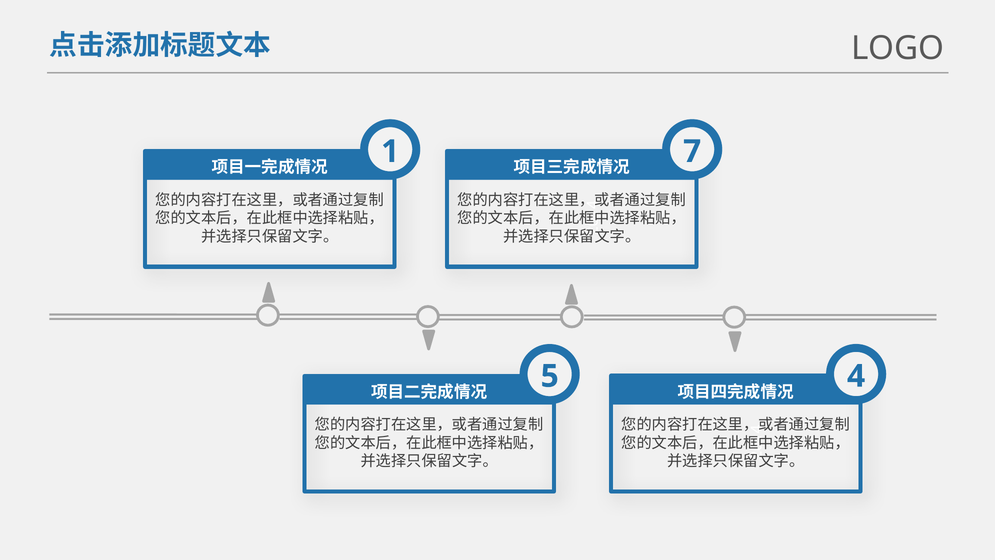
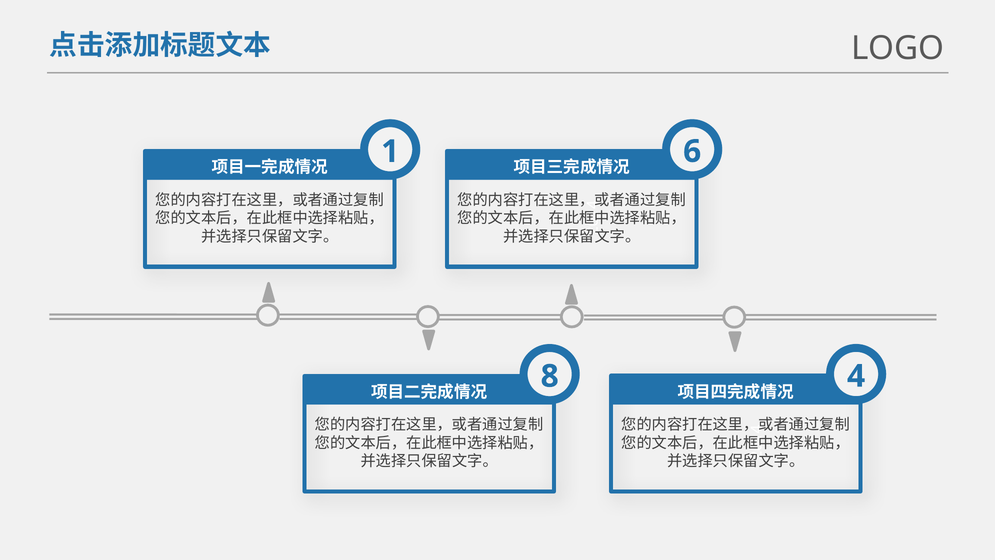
7: 7 -> 6 (692, 151)
5: 5 -> 8 (550, 376)
